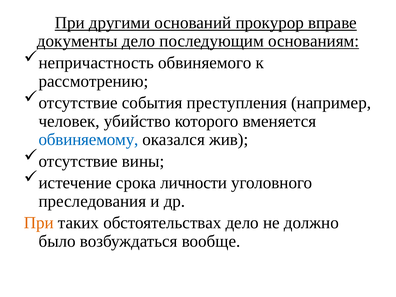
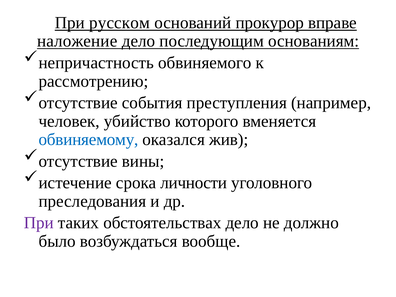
другими: другими -> русском (120, 23)
документы: документы -> наложение (77, 41)
При colour: orange -> purple (39, 223)
